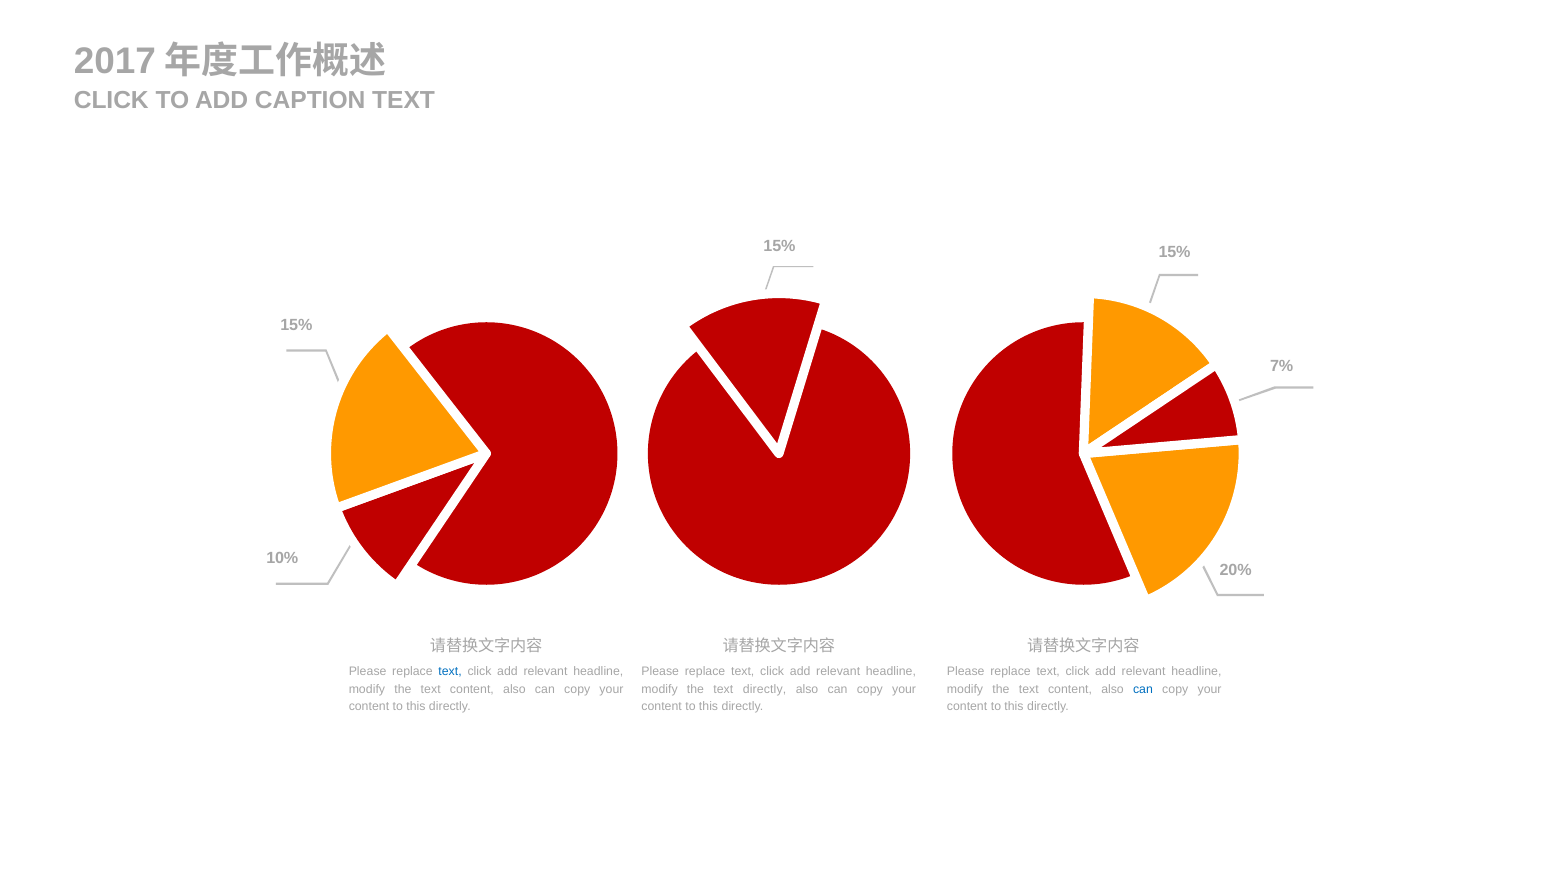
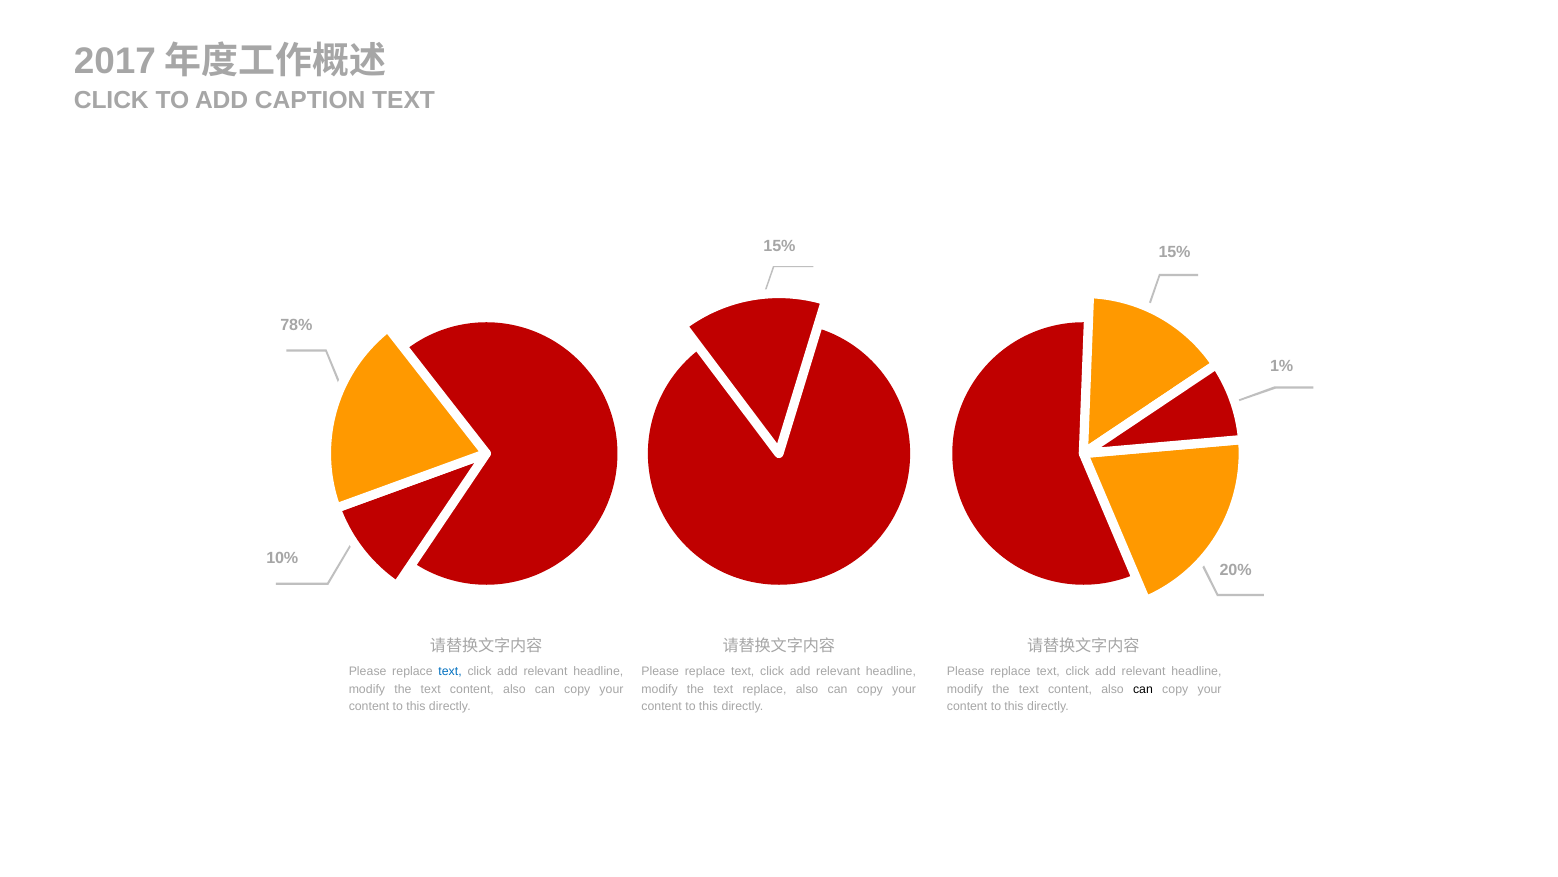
15%: 15% -> 78% (296, 325)
7%: 7% -> 1% (1282, 366)
text directly: directly -> replace (765, 689)
can colour: blue -> black (1143, 689)
